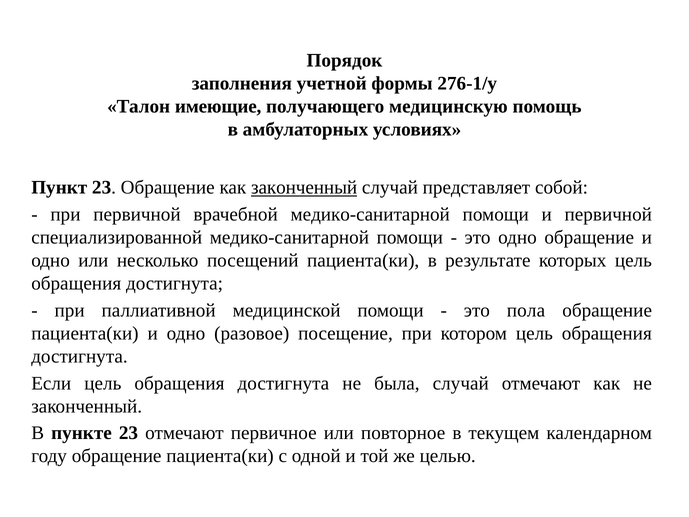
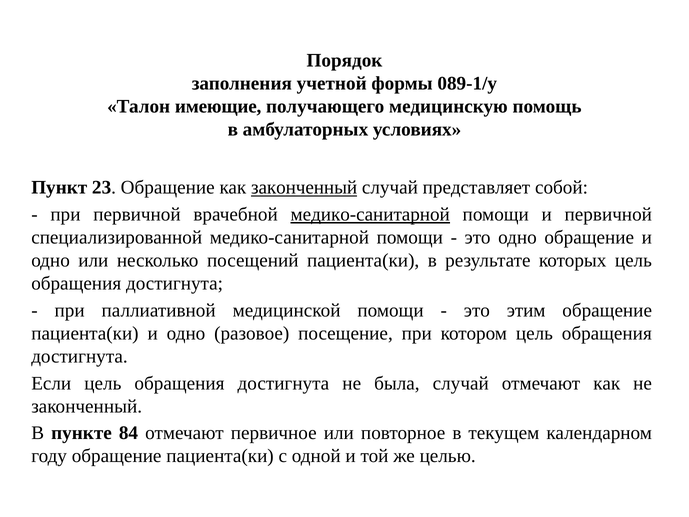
276-1/у: 276-1/у -> 089-1/у (467, 83)
медико-санитарной underline: none -> present (370, 214)
пола: пола -> этим (526, 310)
пункте 23: 23 -> 84 (129, 433)
